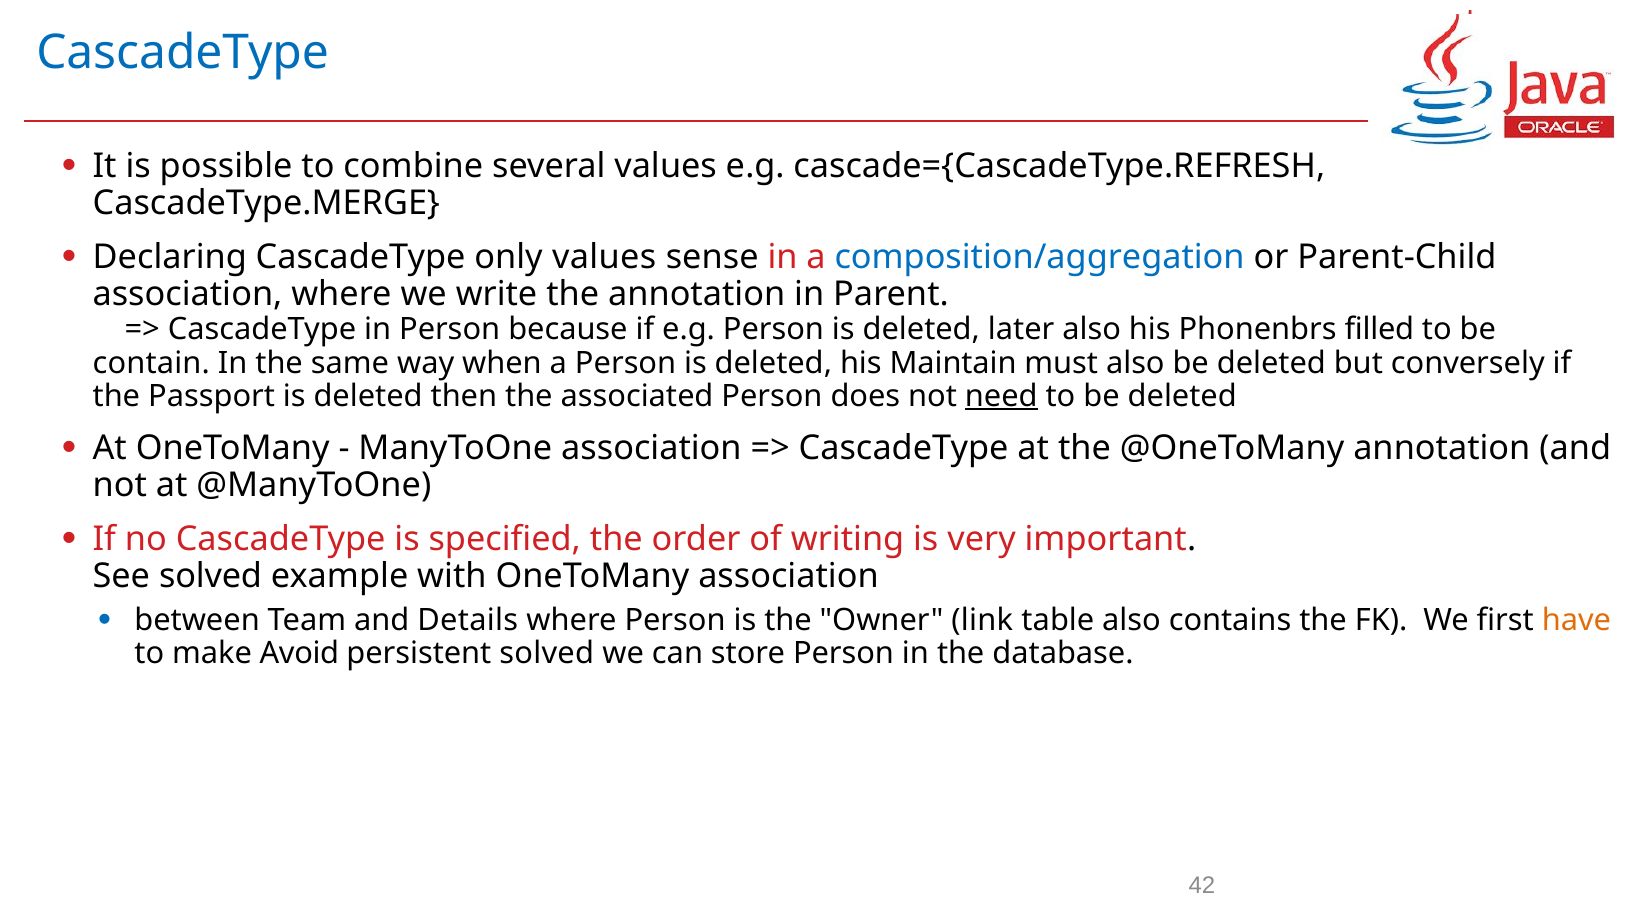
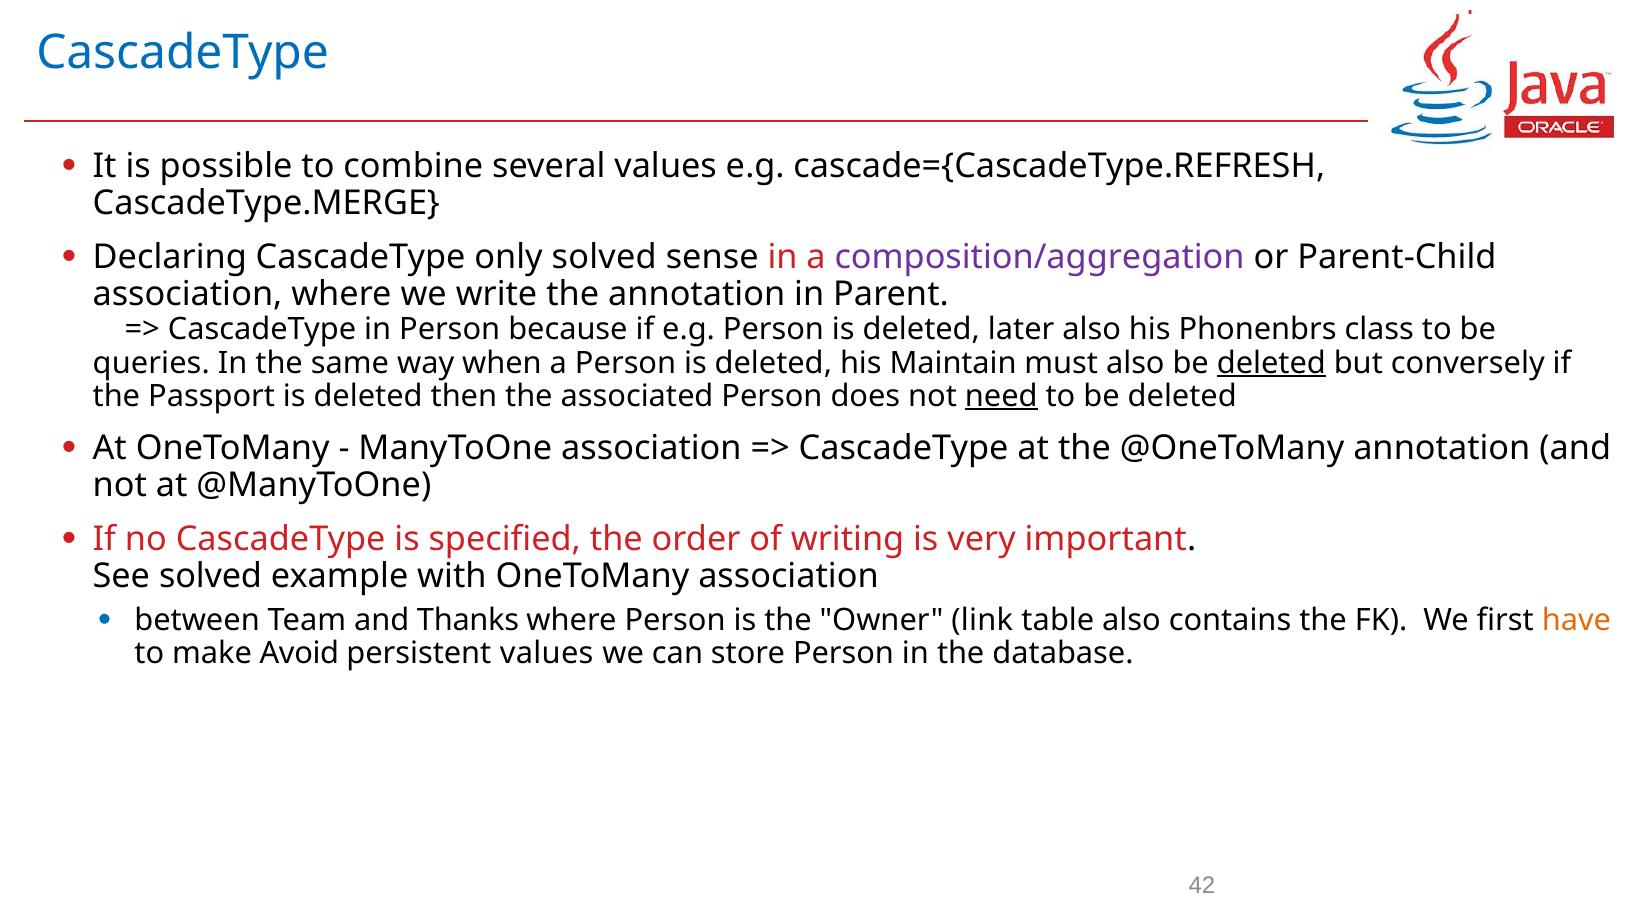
only values: values -> solved (604, 258)
composition/aggregation colour: blue -> purple (1040, 258)
filled: filled -> class (1379, 330)
contain: contain -> queries (151, 363)
deleted underline: none -> present (1271, 363)
Details: Details -> Thanks (468, 620)
persistent solved: solved -> values (547, 654)
